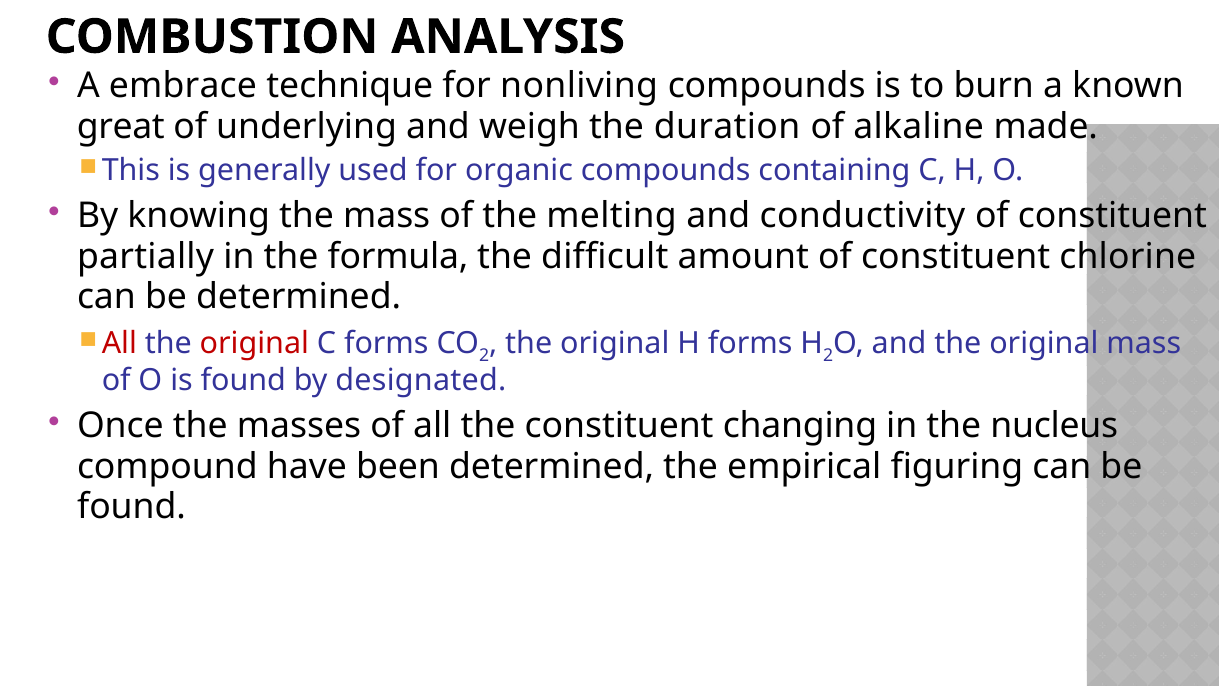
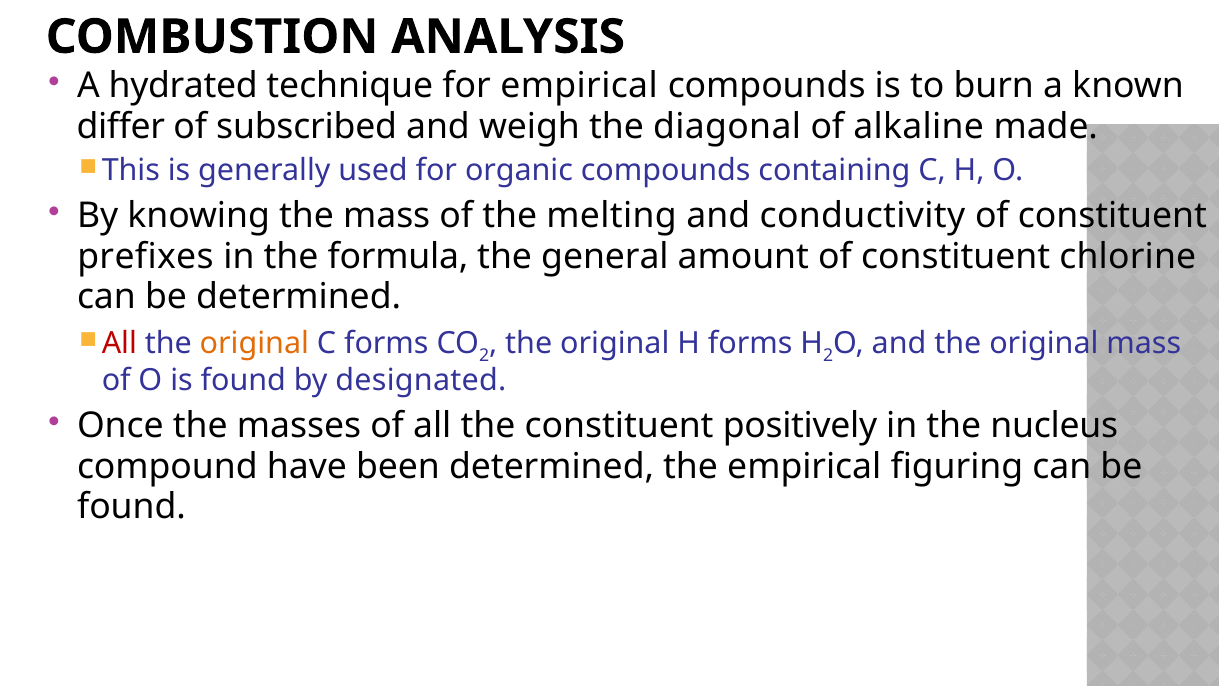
embrace: embrace -> hydrated (183, 86)
for nonliving: nonliving -> empirical (579, 86)
great: great -> differ (121, 127)
underlying: underlying -> subscribed (307, 127)
duration: duration -> diagonal (727, 127)
partially: partially -> prefixes (145, 257)
difficult: difficult -> general (605, 257)
original colour: red -> orange (254, 344)
changing: changing -> positively (800, 426)
